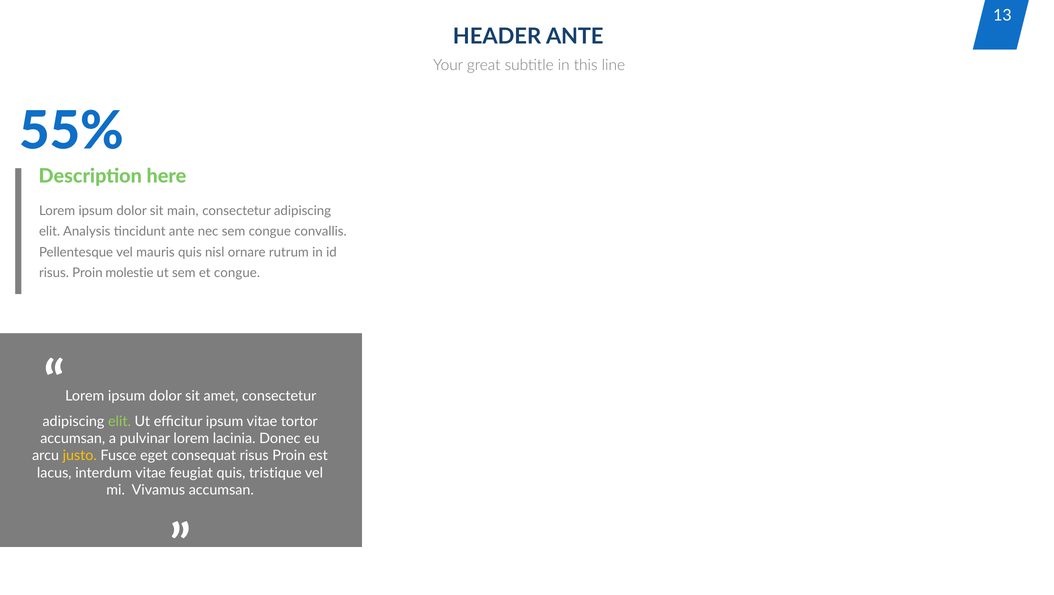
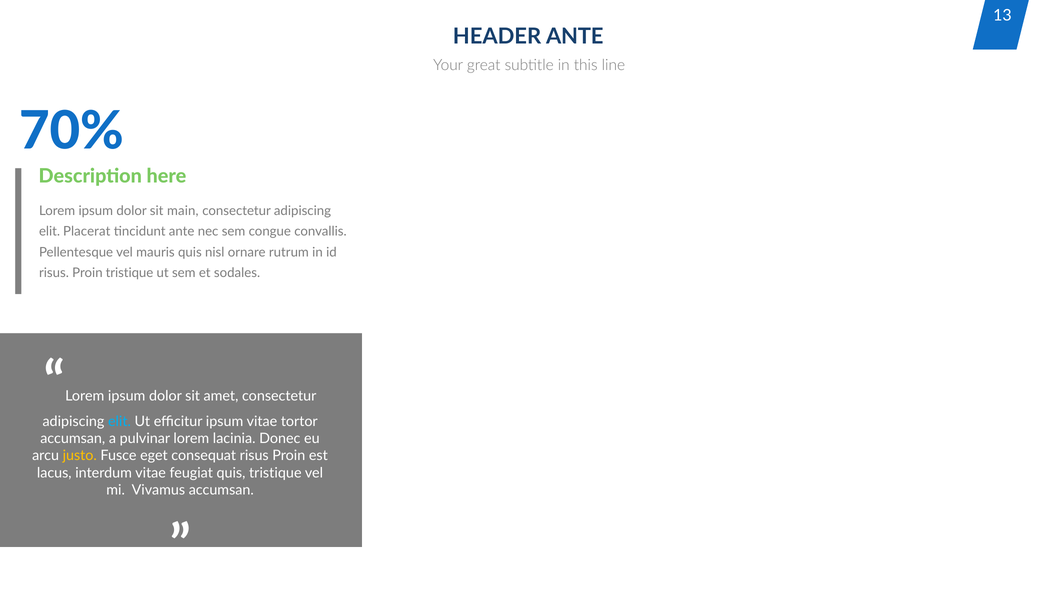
55%: 55% -> 70% (72, 131)
Analysis: Analysis -> Placerat (87, 231)
Proin molestie: molestie -> tristique (129, 273)
et congue: congue -> sodales (237, 273)
elit colour: light green -> light blue (119, 421)
